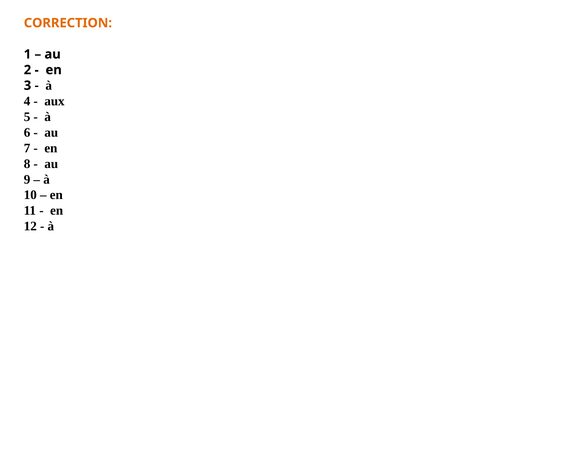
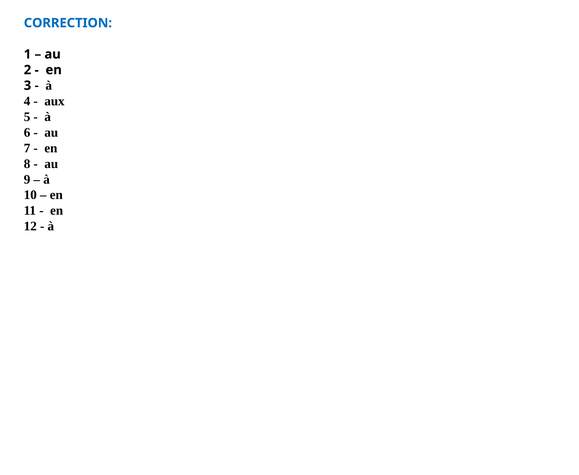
CORRECTION colour: orange -> blue (68, 23)
